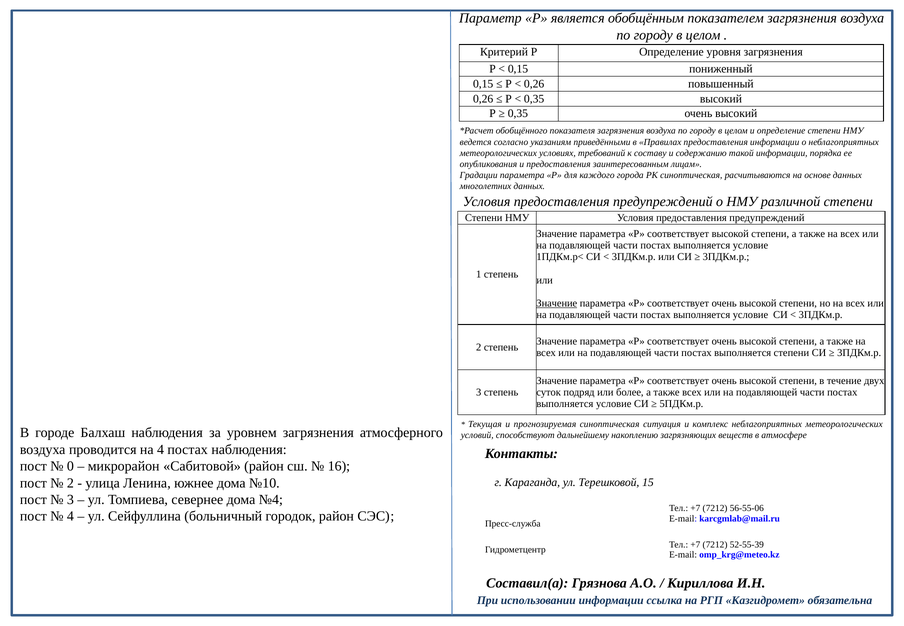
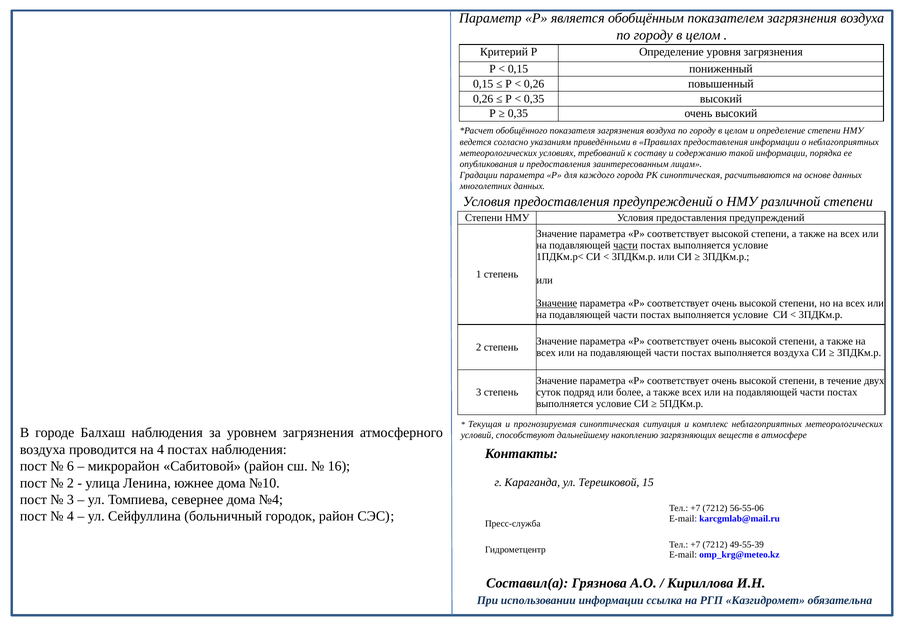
части underline: none -> present (626, 245)
выполняется степени: степени -> воздуха (791, 353)
0: 0 -> 6 (70, 466)
52-55-39: 52-55-39 -> 49-55-39 (747, 544)
